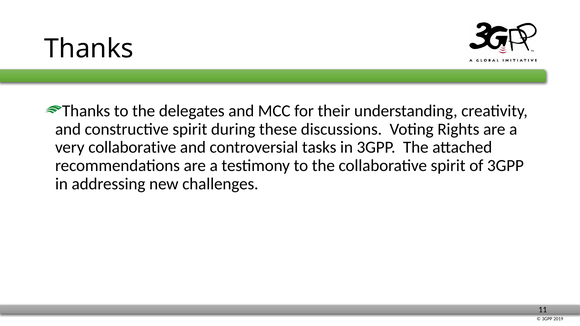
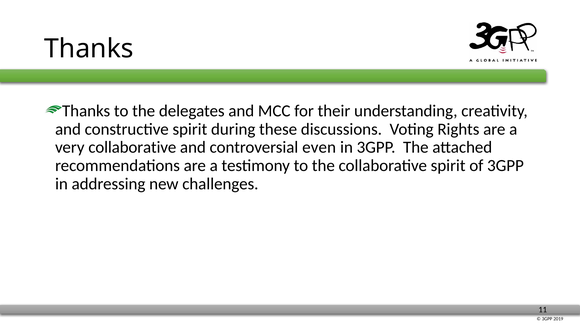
tasks: tasks -> even (319, 147)
